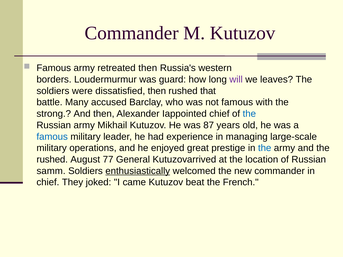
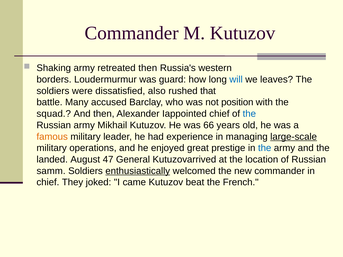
Famous: Famous -> Shaking (54, 68)
will colour: purple -> blue (236, 80)
dissatisfied then: then -> also (157, 91)
not famous: famous -> position (237, 102)
strong: strong -> squad (54, 114)
87: 87 -> 66 (209, 125)
famous colour: blue -> orange (52, 137)
large-scale underline: none -> present (294, 137)
rushed: rushed -> landed (52, 160)
77: 77 -> 47 (108, 160)
